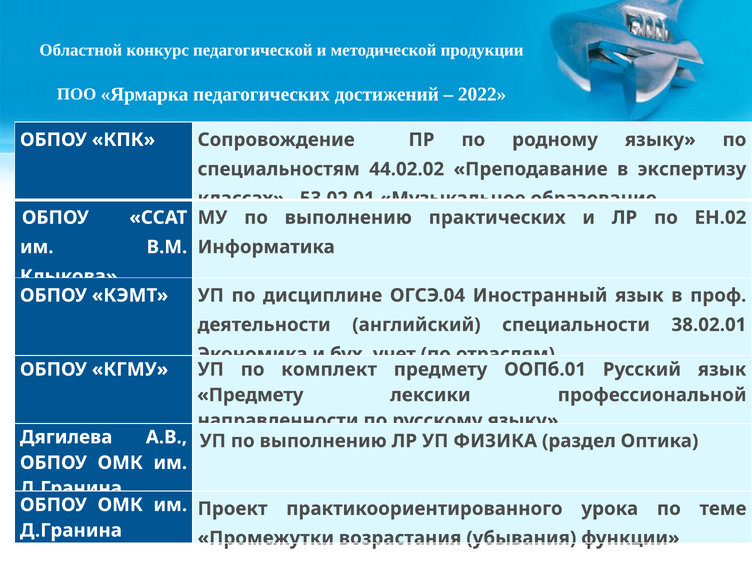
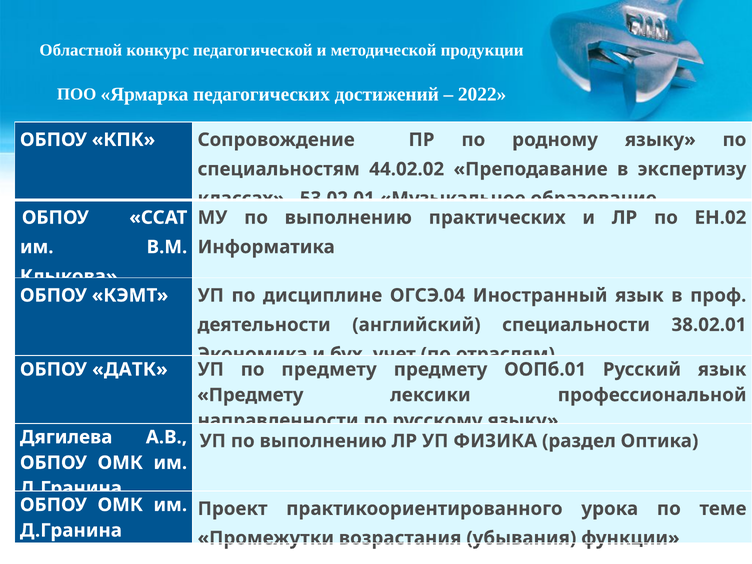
КГМУ: КГМУ -> ДАТК (130, 369)
по комплект: комплект -> предмету (329, 369)
